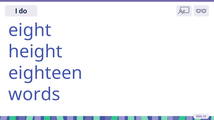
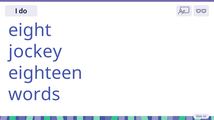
height: height -> jockey (35, 52)
